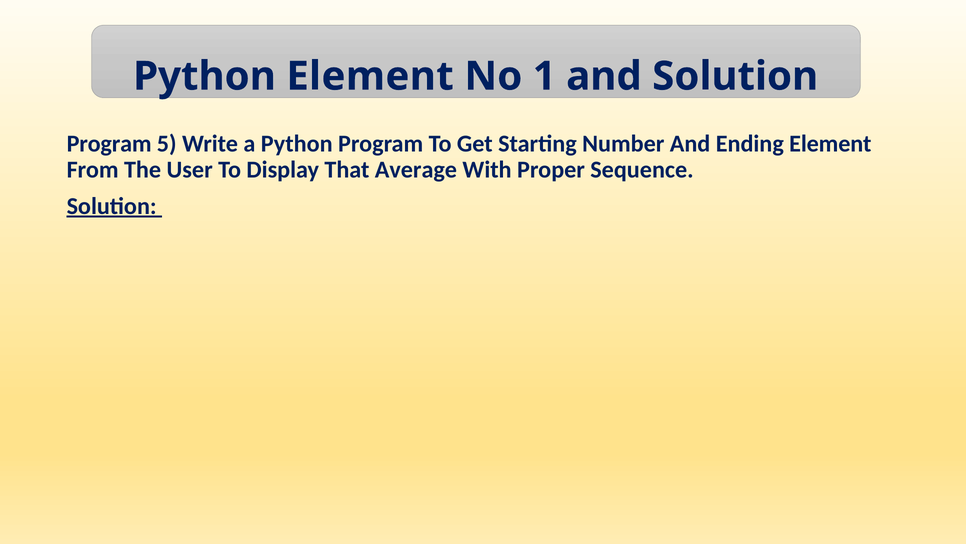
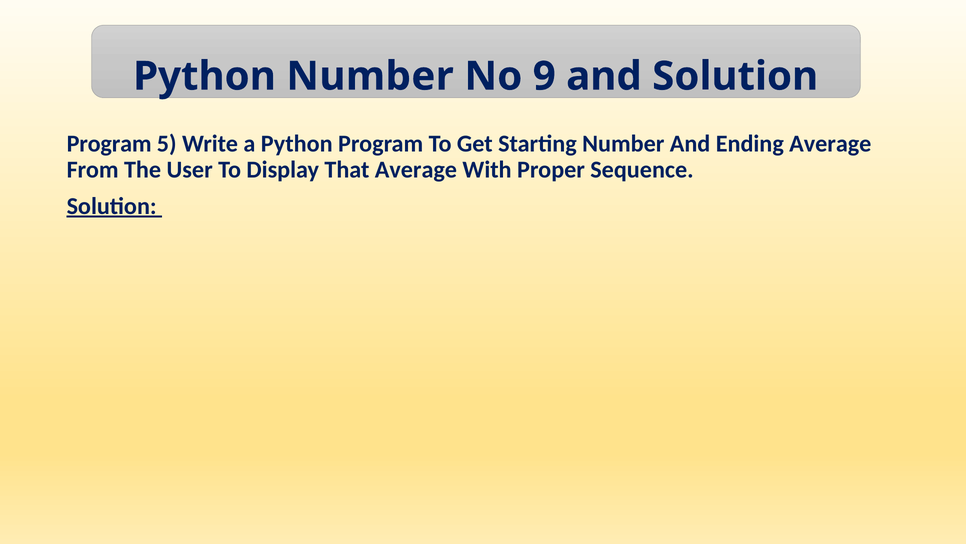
Python Element: Element -> Number (370, 76)
1: 1 -> 9 (544, 76)
Ending Element: Element -> Average (830, 144)
